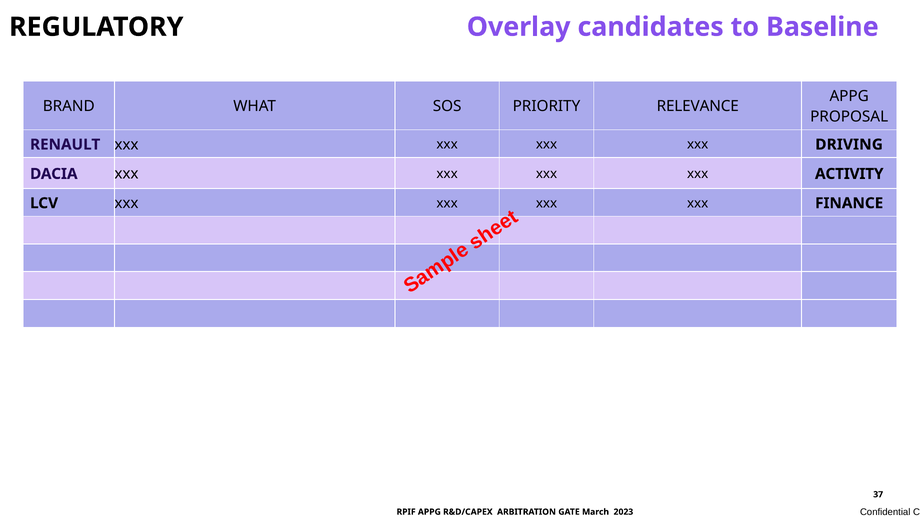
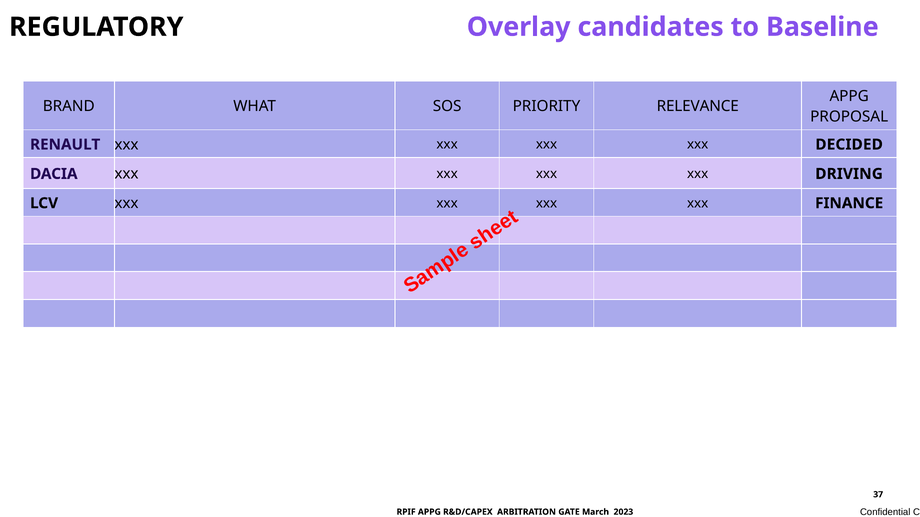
DRIVING: DRIVING -> DECIDED (849, 145)
ACTIVITY: ACTIVITY -> DRIVING (849, 174)
